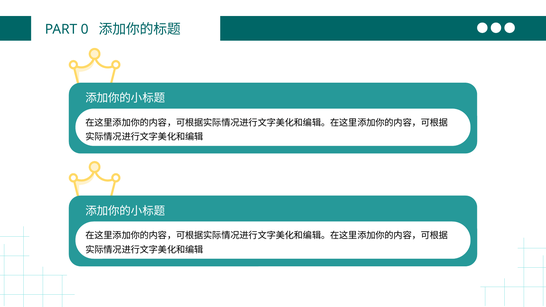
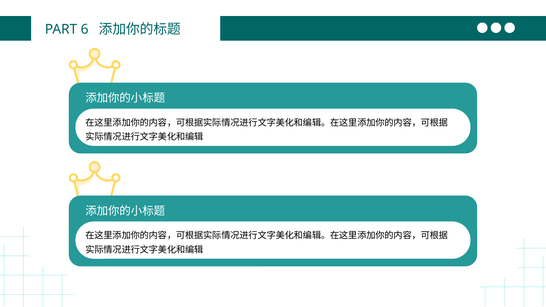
0: 0 -> 6 (85, 29)
